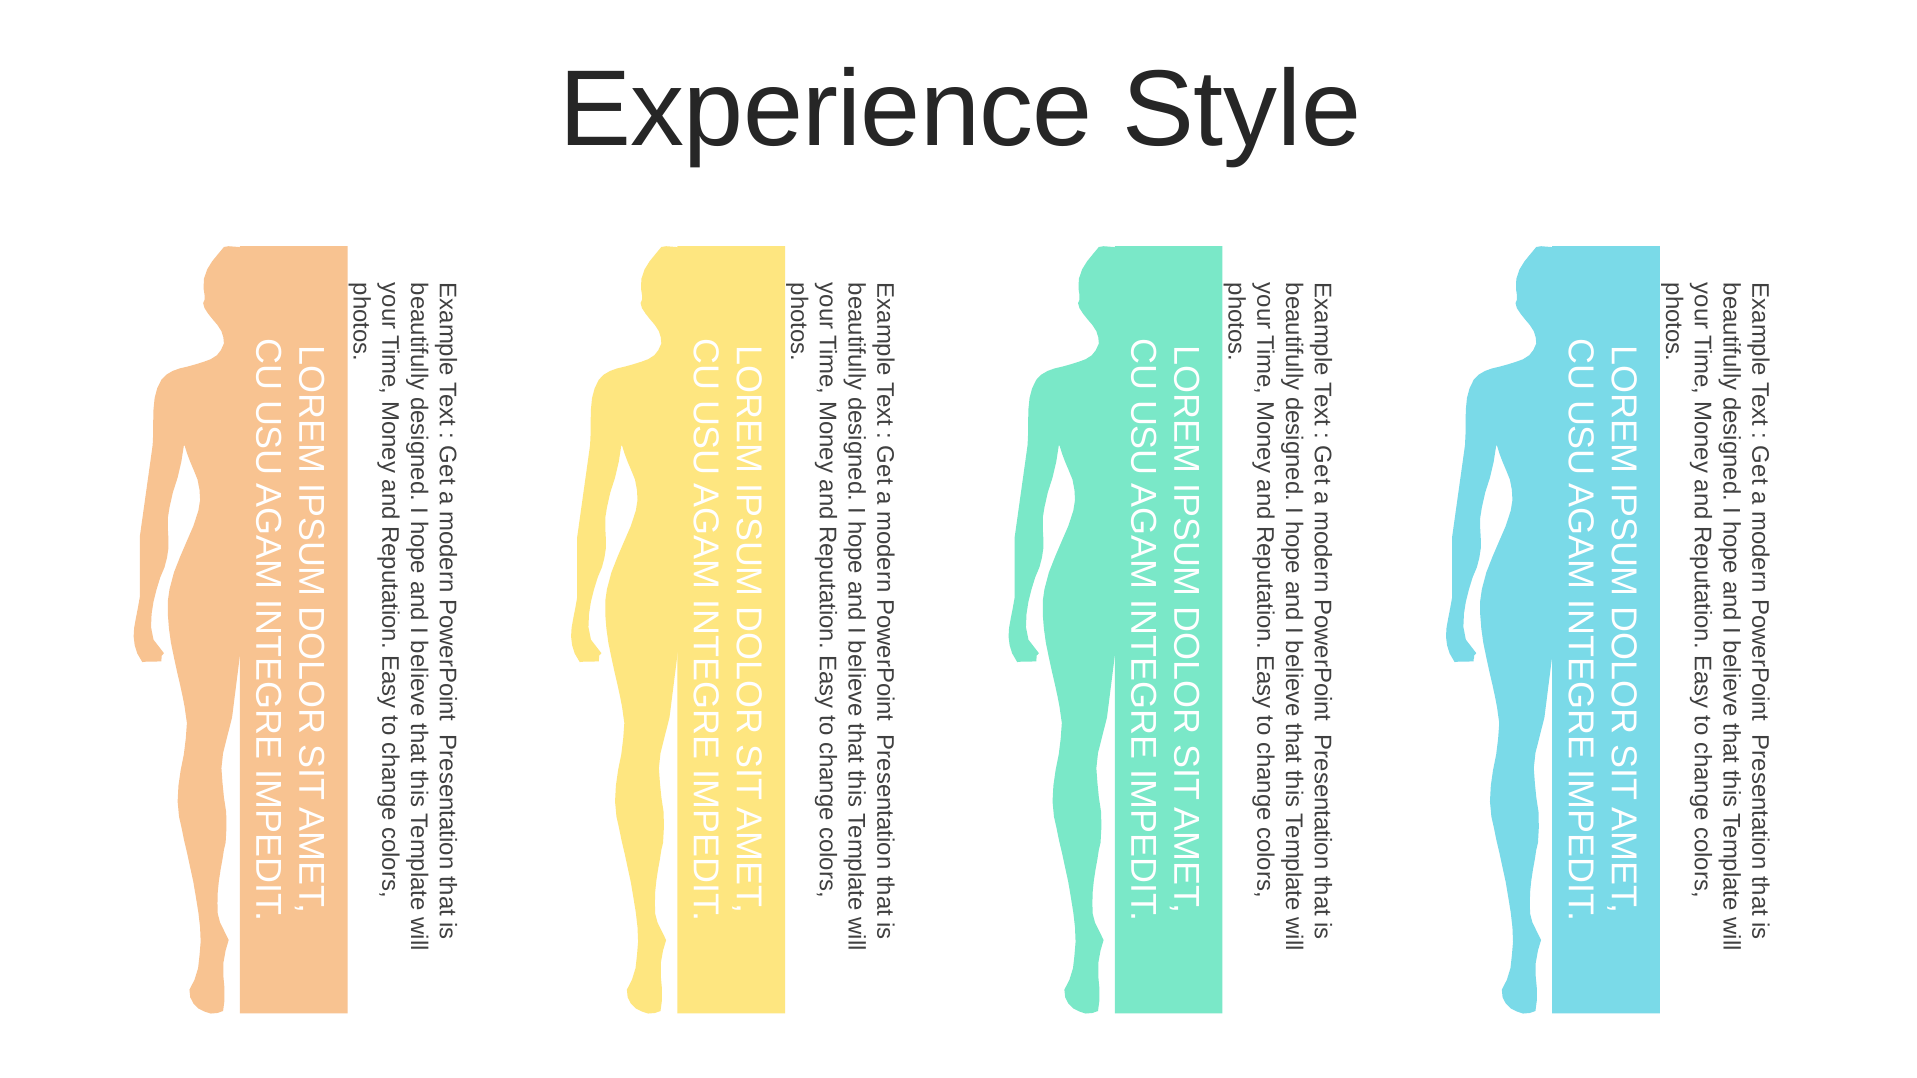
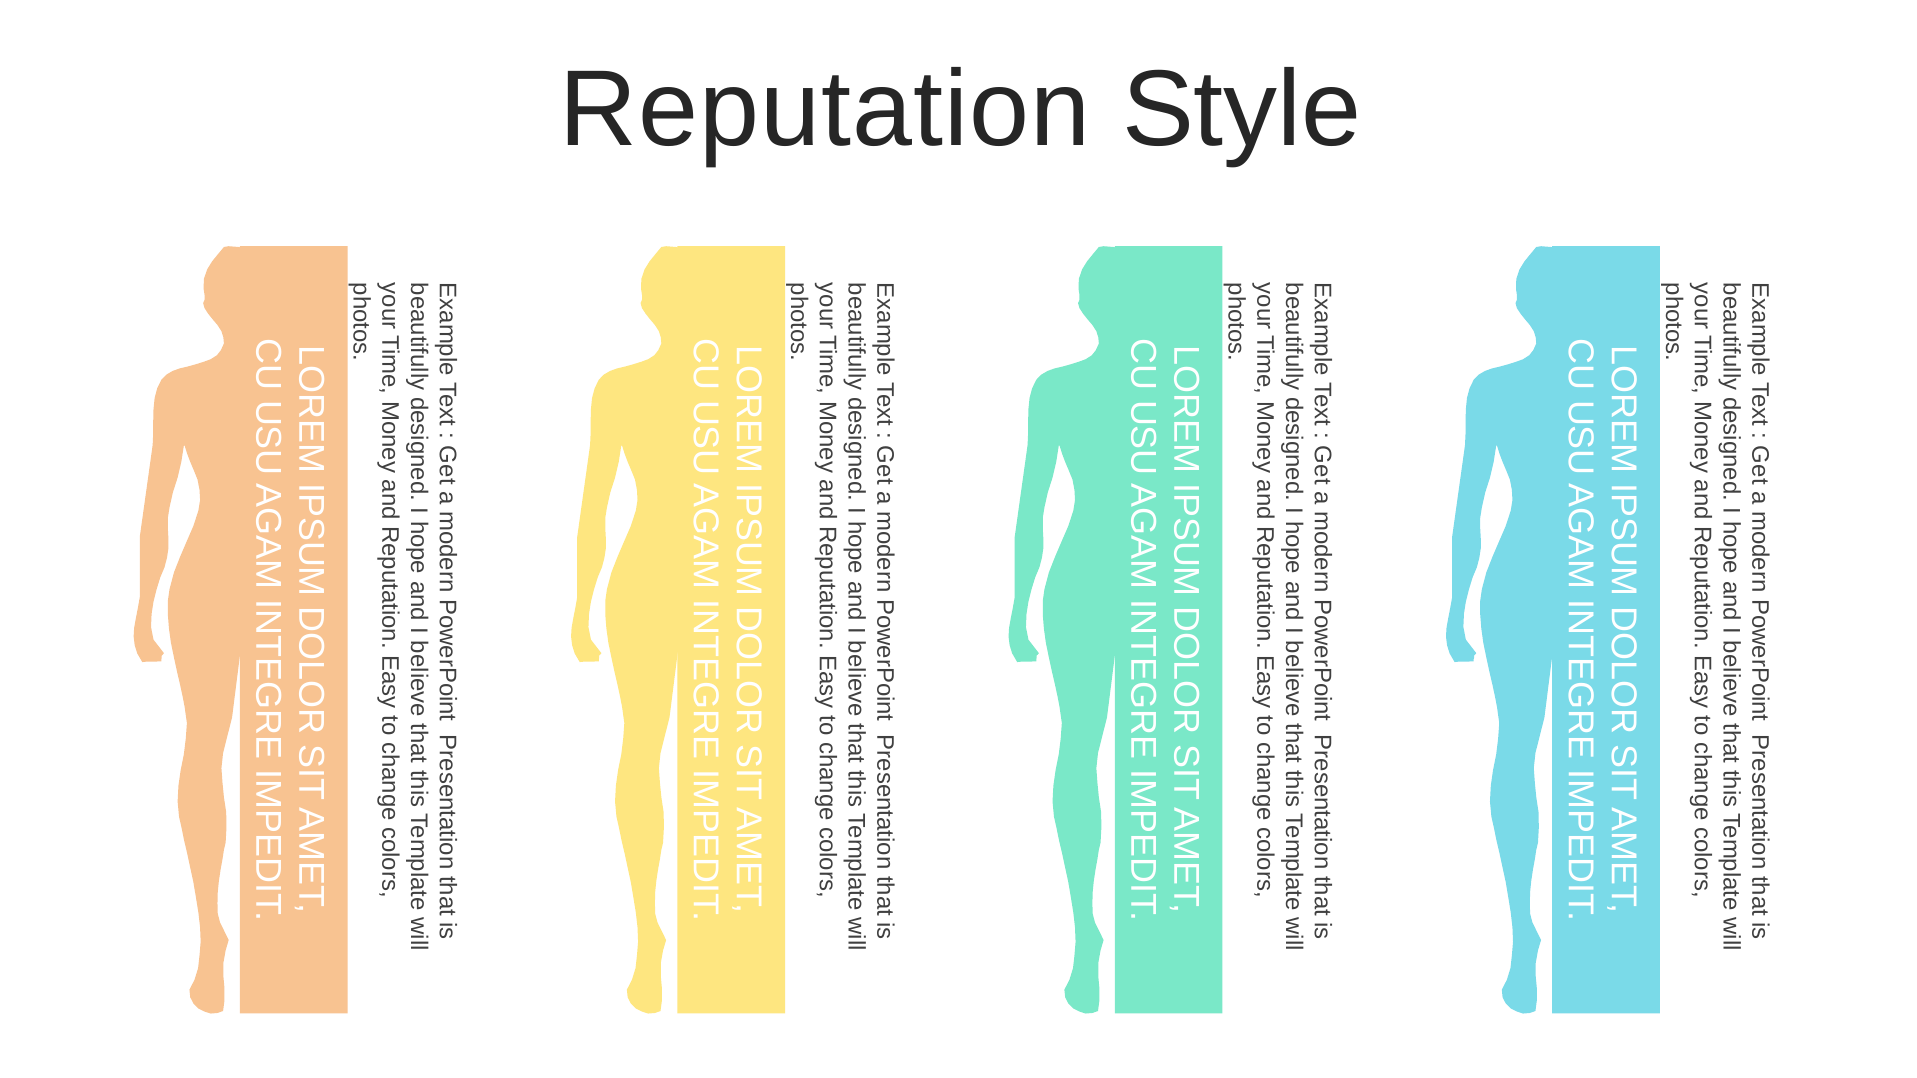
Experience: Experience -> Reputation (825, 110)
